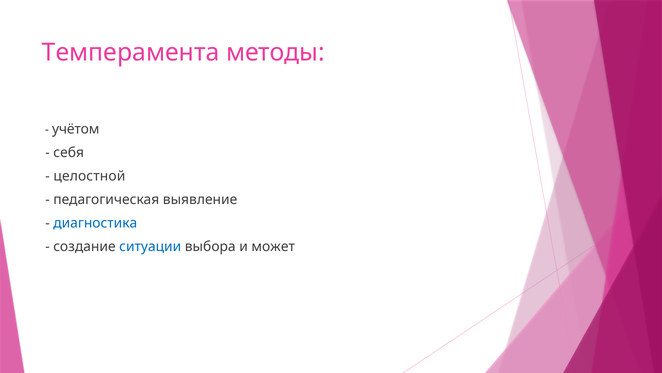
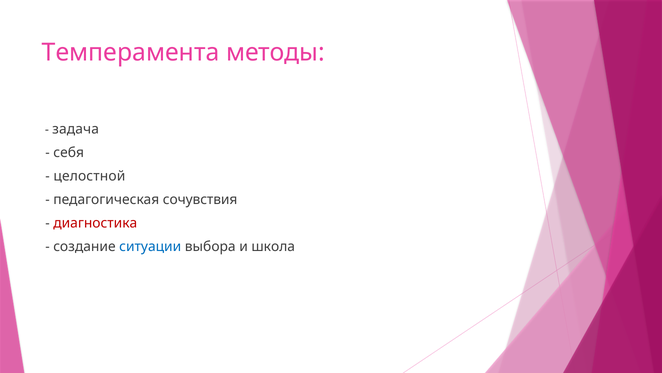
учётом: учётом -> задача (76, 129)
выявление: выявление -> сочувствия (200, 199)
диагностика colour: blue -> red (95, 223)
может: может -> школа (273, 246)
